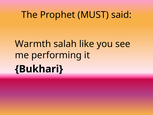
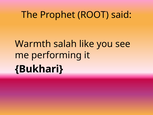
MUST: MUST -> ROOT (93, 15)
